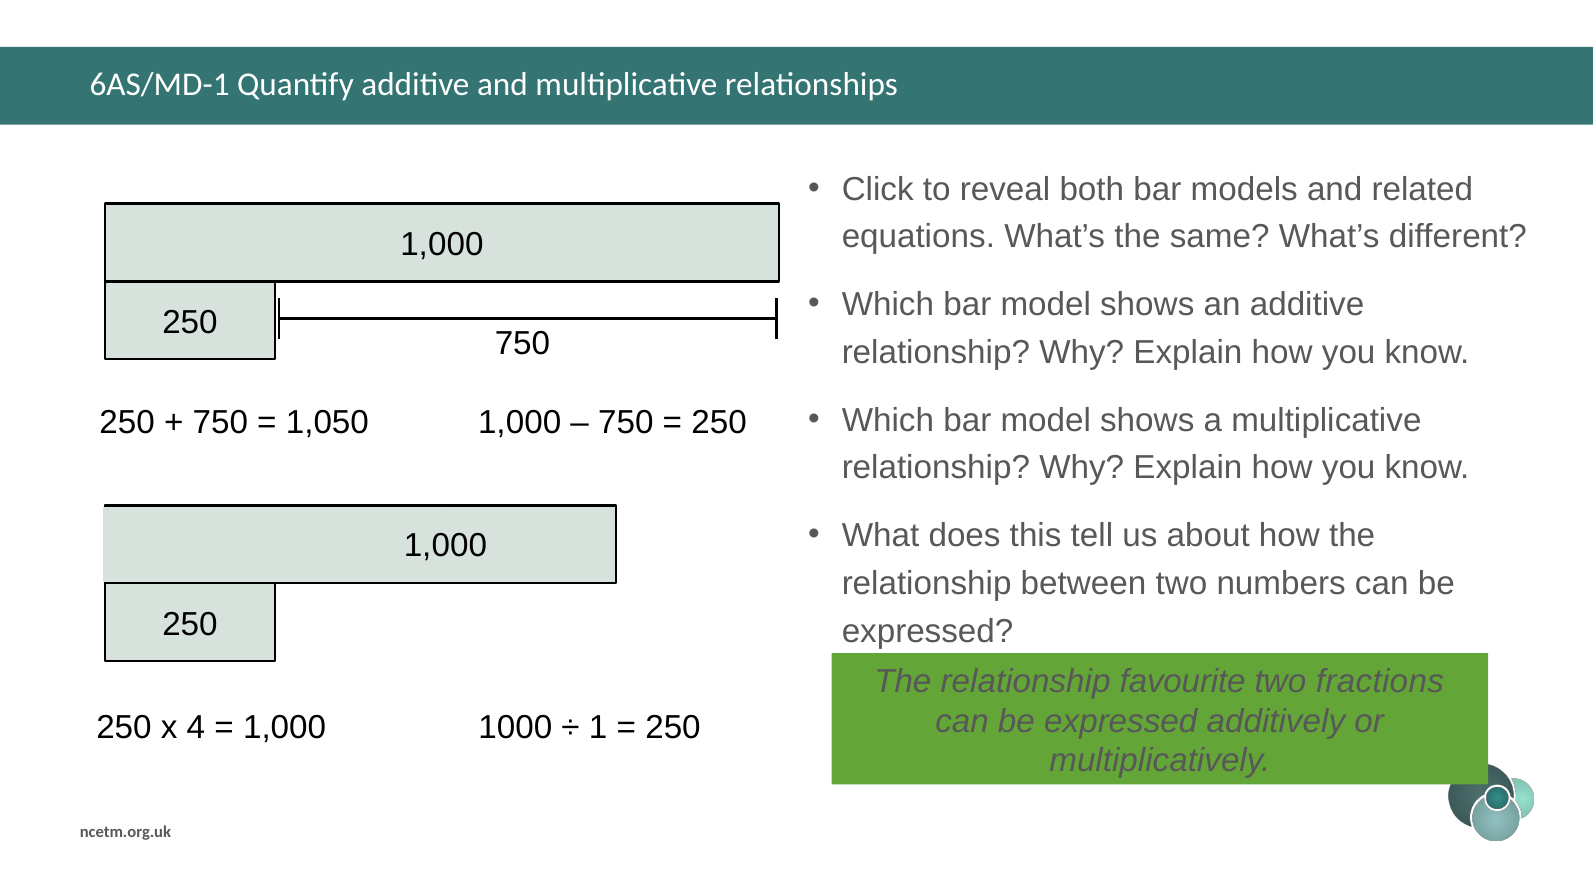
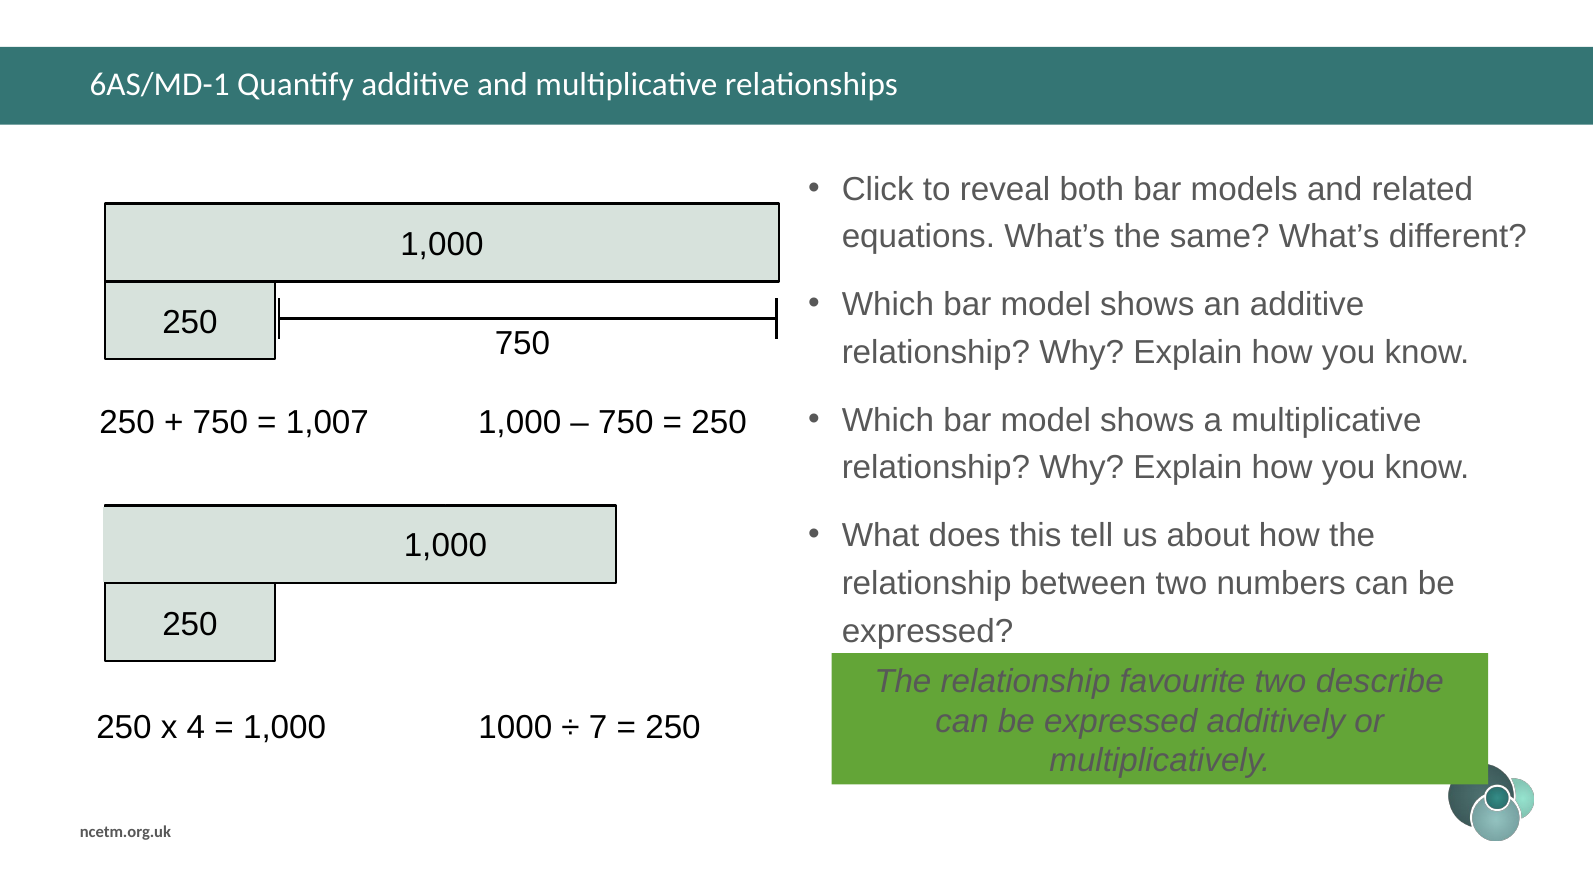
1,050: 1,050 -> 1,007 (327, 422)
fractions: fractions -> describe (1380, 681)
1: 1 -> 7 (598, 728)
